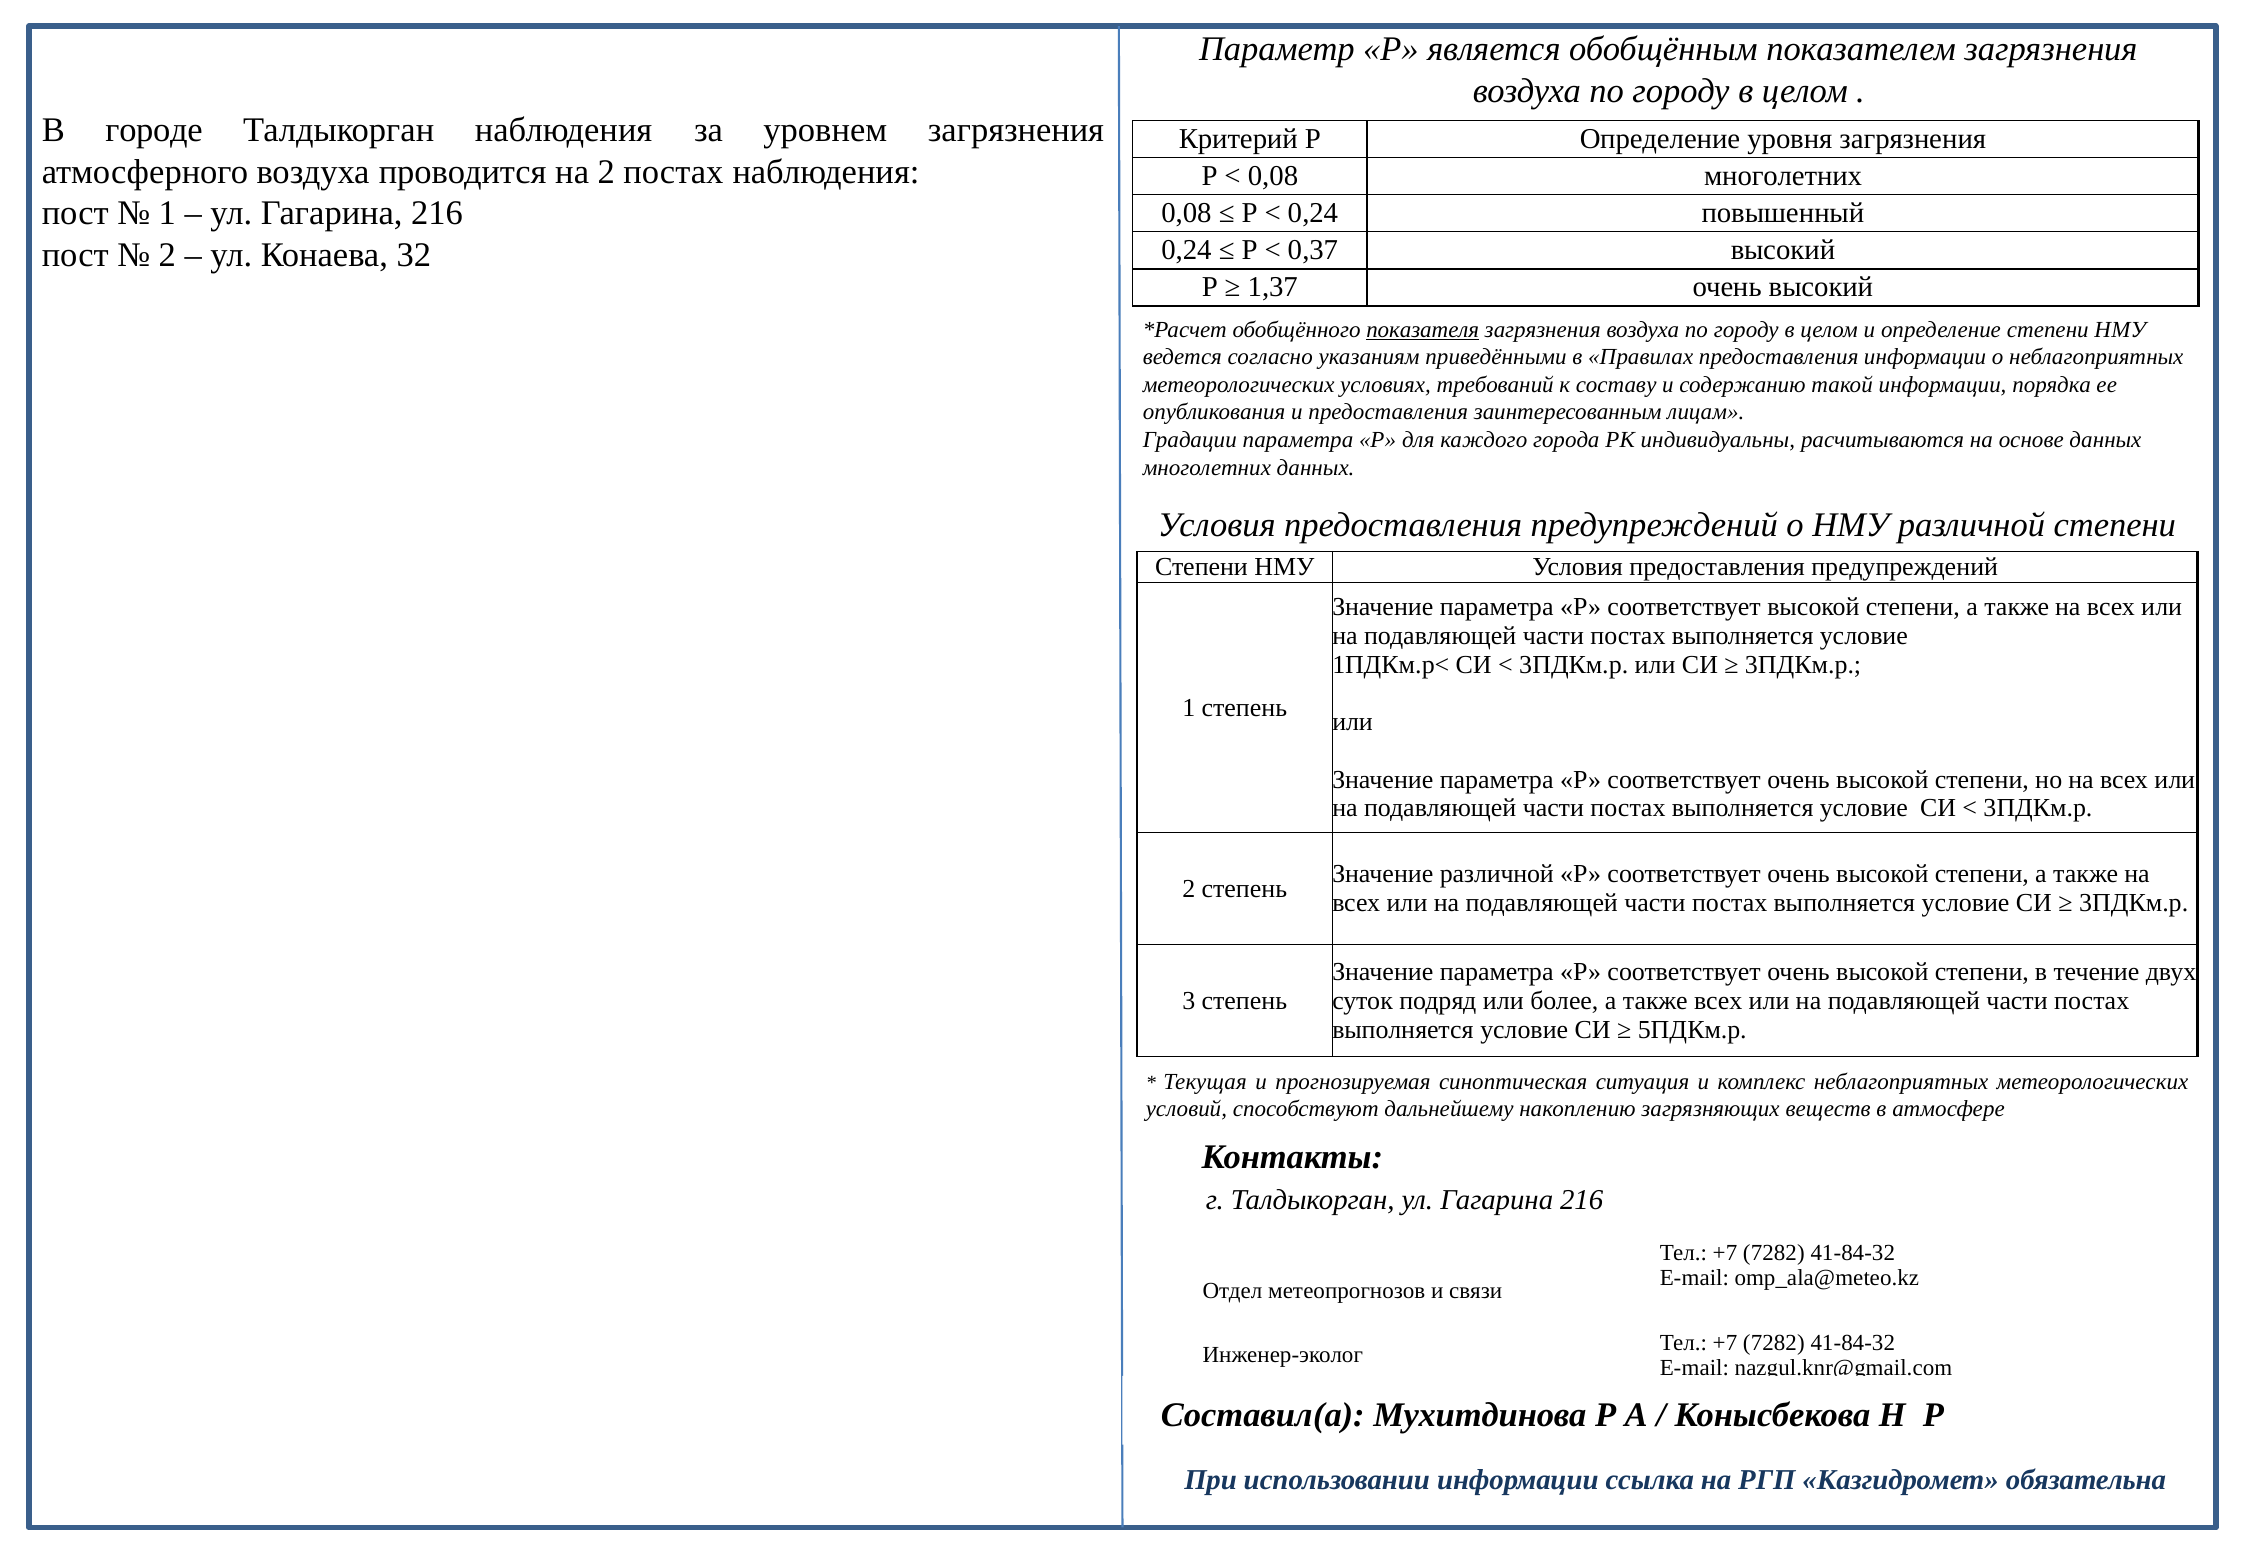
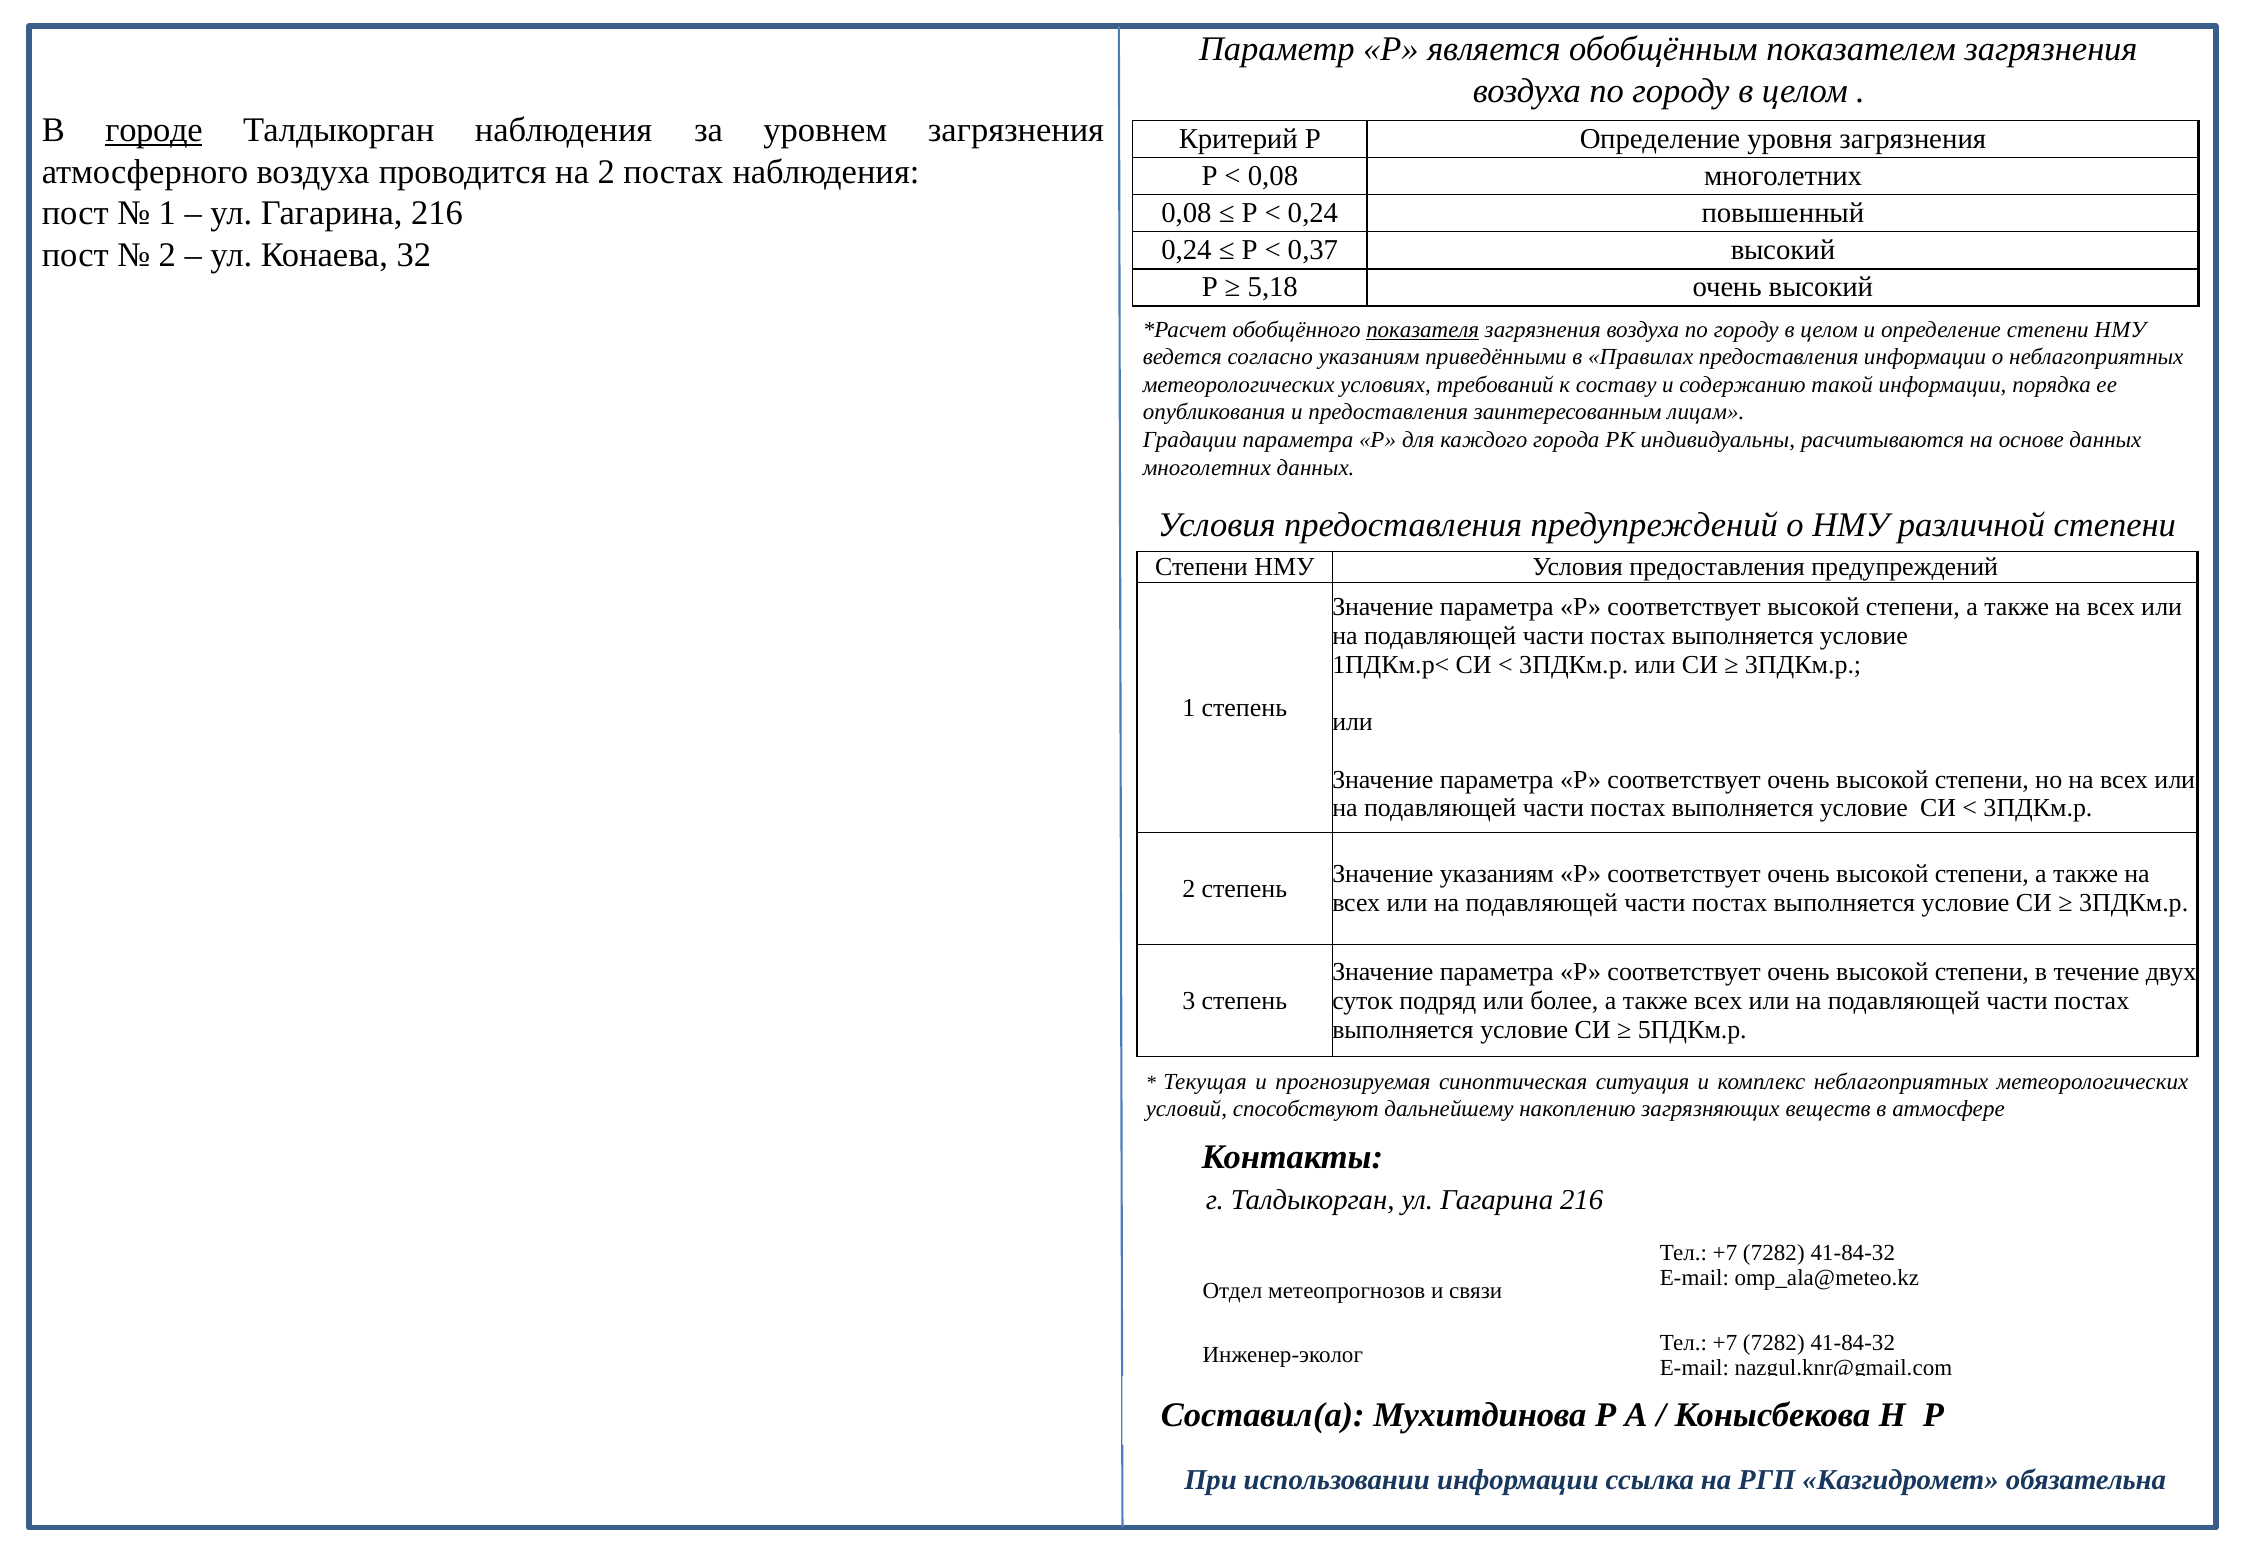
городе underline: none -> present (154, 130)
1,37: 1,37 -> 5,18 (1273, 287)
Значение различной: различной -> указаниям (1497, 874)
